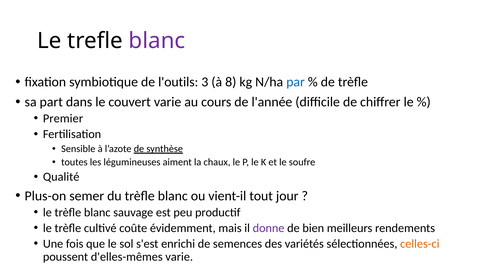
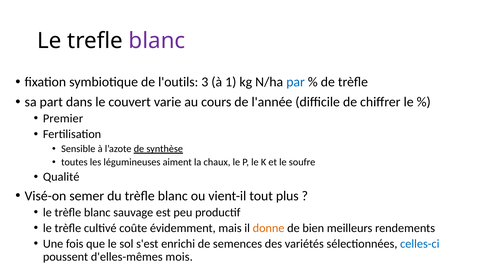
8: 8 -> 1 (231, 82)
Plus-on: Plus-on -> Visé-on (45, 196)
jour: jour -> plus (287, 196)
donne colour: purple -> orange (269, 229)
celles-ci colour: orange -> blue (420, 244)
d'elles-mêmes varie: varie -> mois (179, 257)
